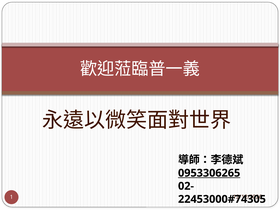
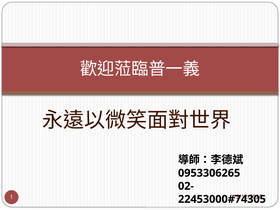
0953306265 underline: present -> none (209, 173)
